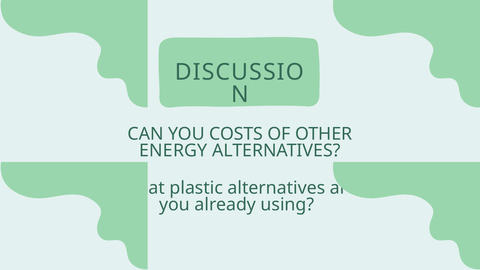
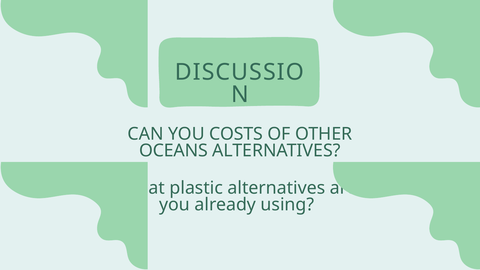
ENERGY: ENERGY -> OCEANS (173, 151)
